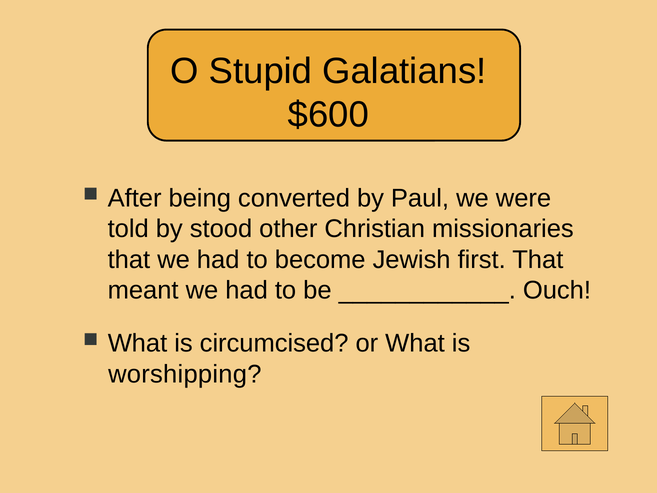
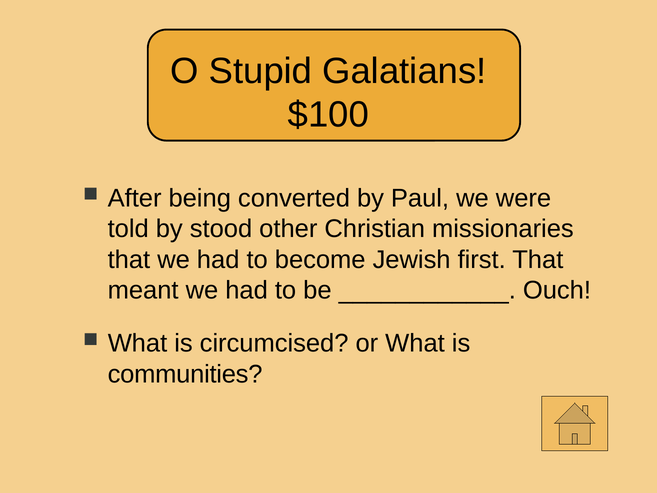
$600: $600 -> $100 (328, 115)
worshipping: worshipping -> communities (185, 374)
